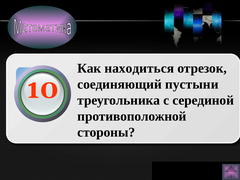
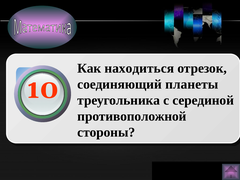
пустыни: пустыни -> планеты (192, 84)
